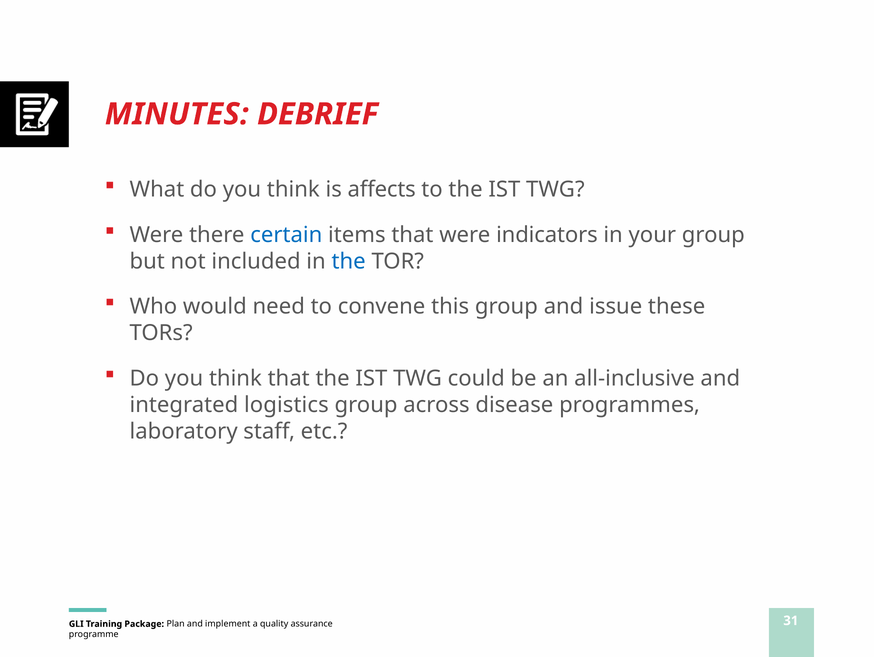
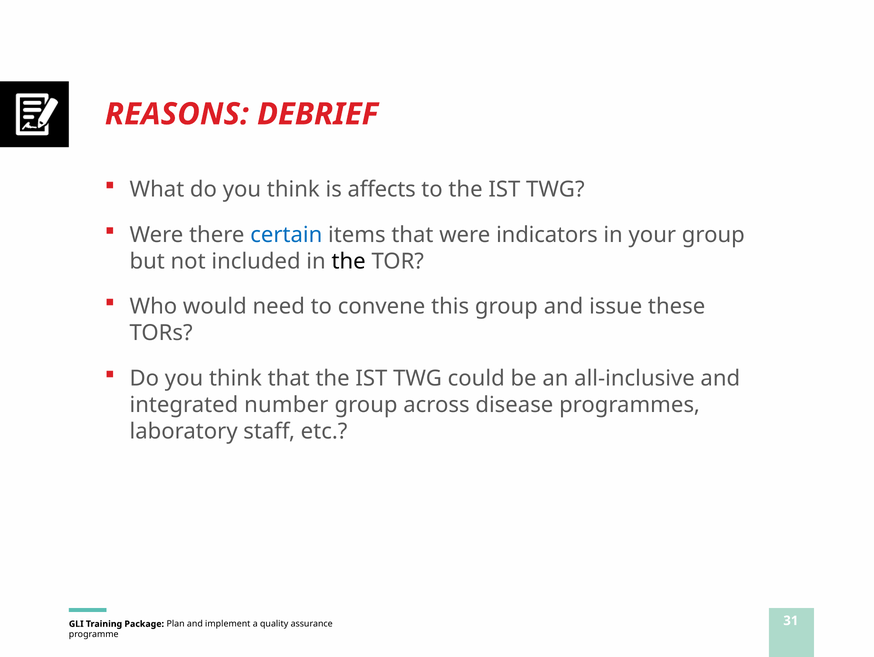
MINUTES: MINUTES -> REASONS (177, 114)
the colour: blue -> black (349, 262)
logistics: logistics -> number (286, 405)
